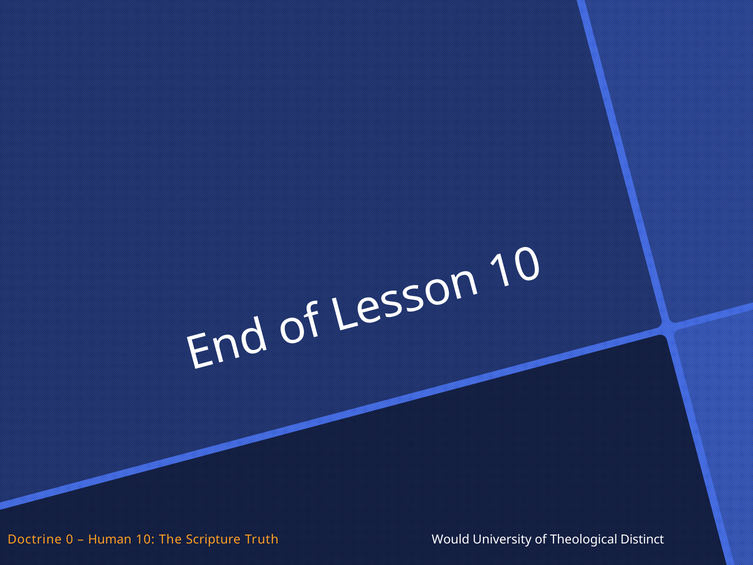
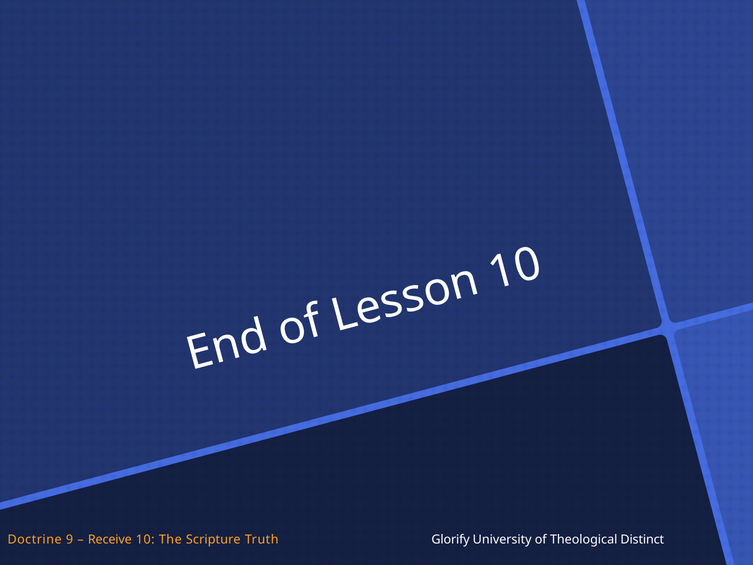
Doctrine 0: 0 -> 9 (69, 539)
Human: Human -> Receive (110, 539)
Would: Would -> Glorify (451, 539)
